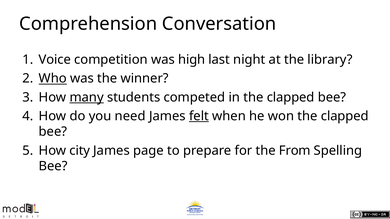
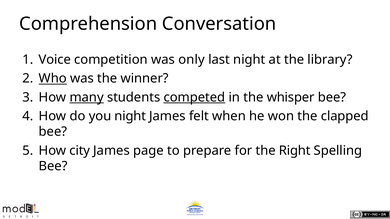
high: high -> only (192, 60)
competed underline: none -> present (194, 97)
in the clapped: clapped -> whisper (291, 97)
you need: need -> night (130, 116)
felt underline: present -> none (199, 116)
From: From -> Right (295, 151)
